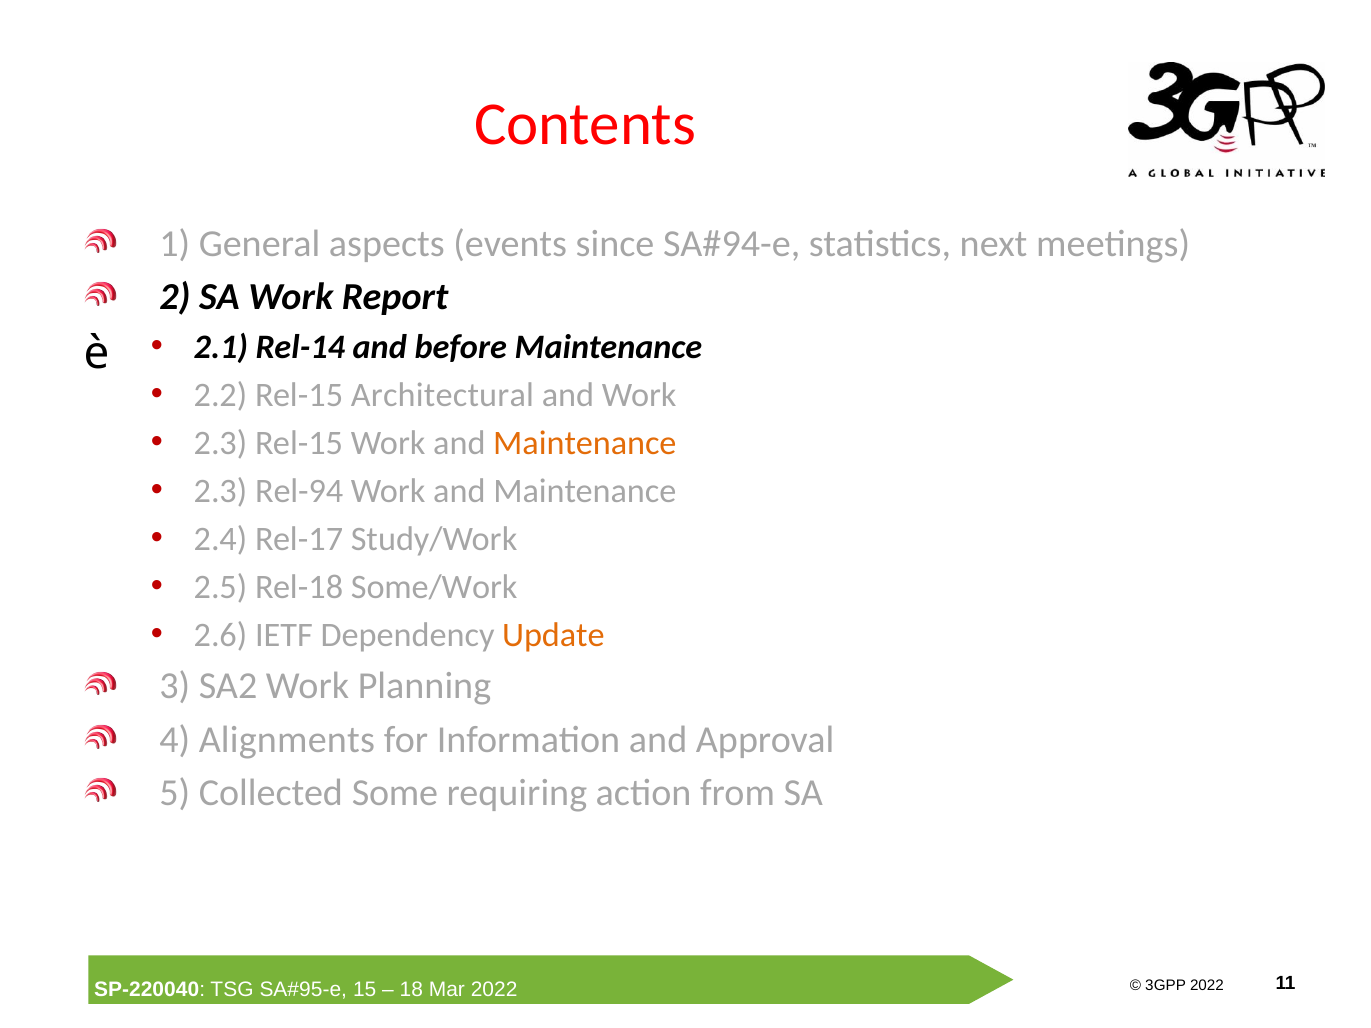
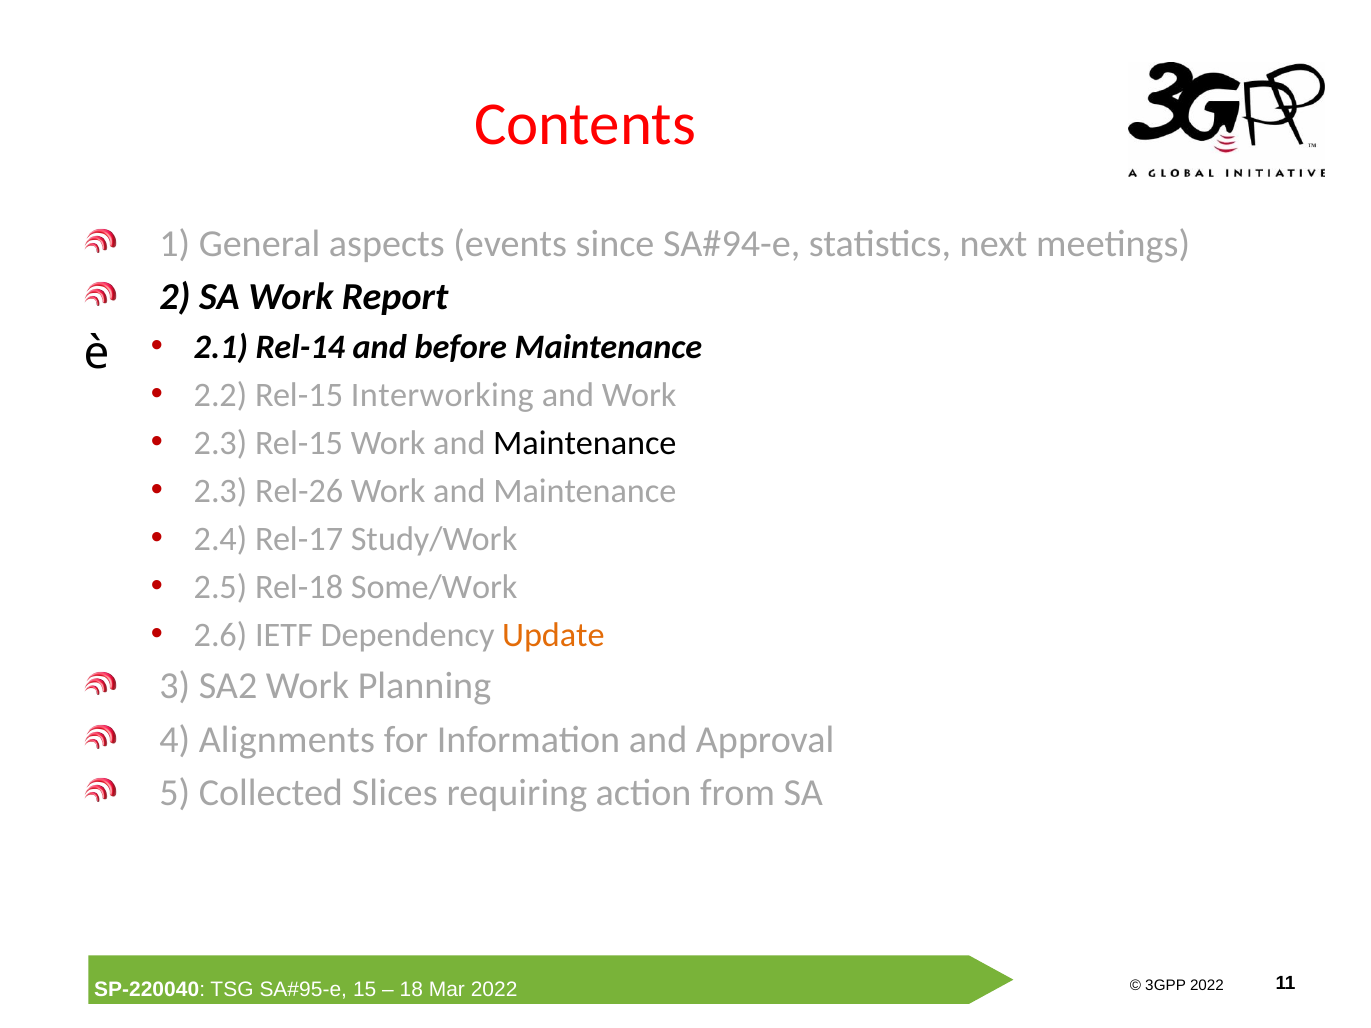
Architectural: Architectural -> Interworking (442, 395)
Maintenance colour: orange -> black (585, 443)
Rel-94: Rel-94 -> Rel-26 (299, 491)
Some: Some -> Slices (395, 793)
